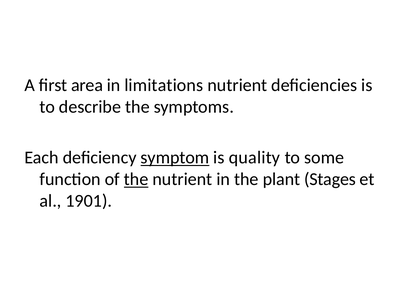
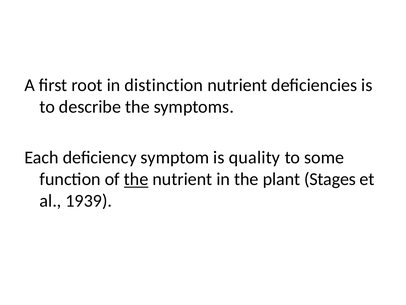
area: area -> root (87, 85)
limitations: limitations -> distinction (164, 85)
symptom underline: present -> none (175, 157)
1901: 1901 -> 1939 (89, 201)
